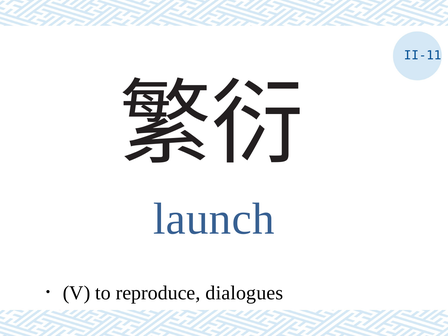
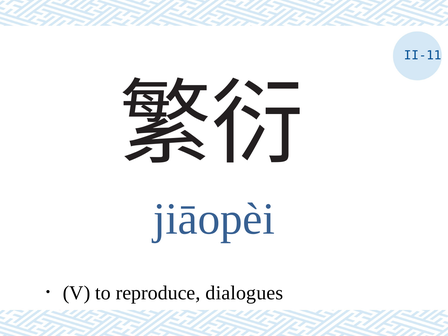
launch: launch -> jiāopèi (214, 219)
